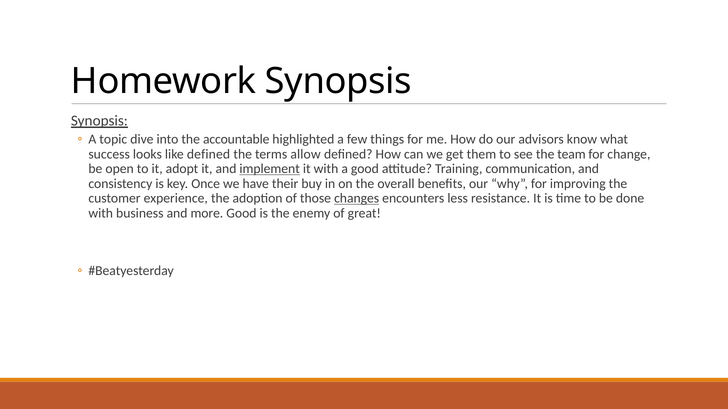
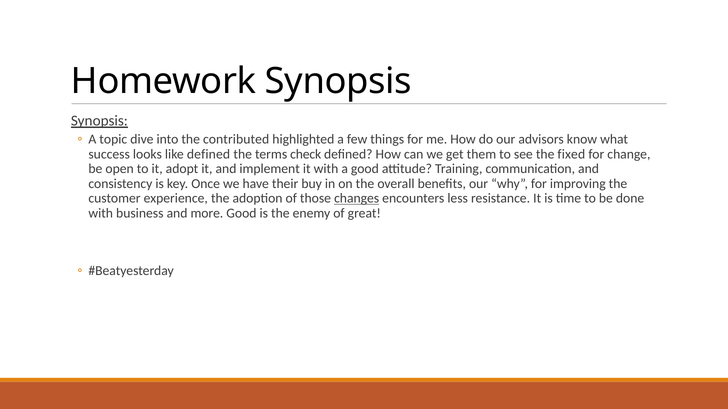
accountable: accountable -> contributed (236, 140)
allow: allow -> check (306, 154)
team: team -> fixed (571, 154)
implement underline: present -> none (270, 169)
